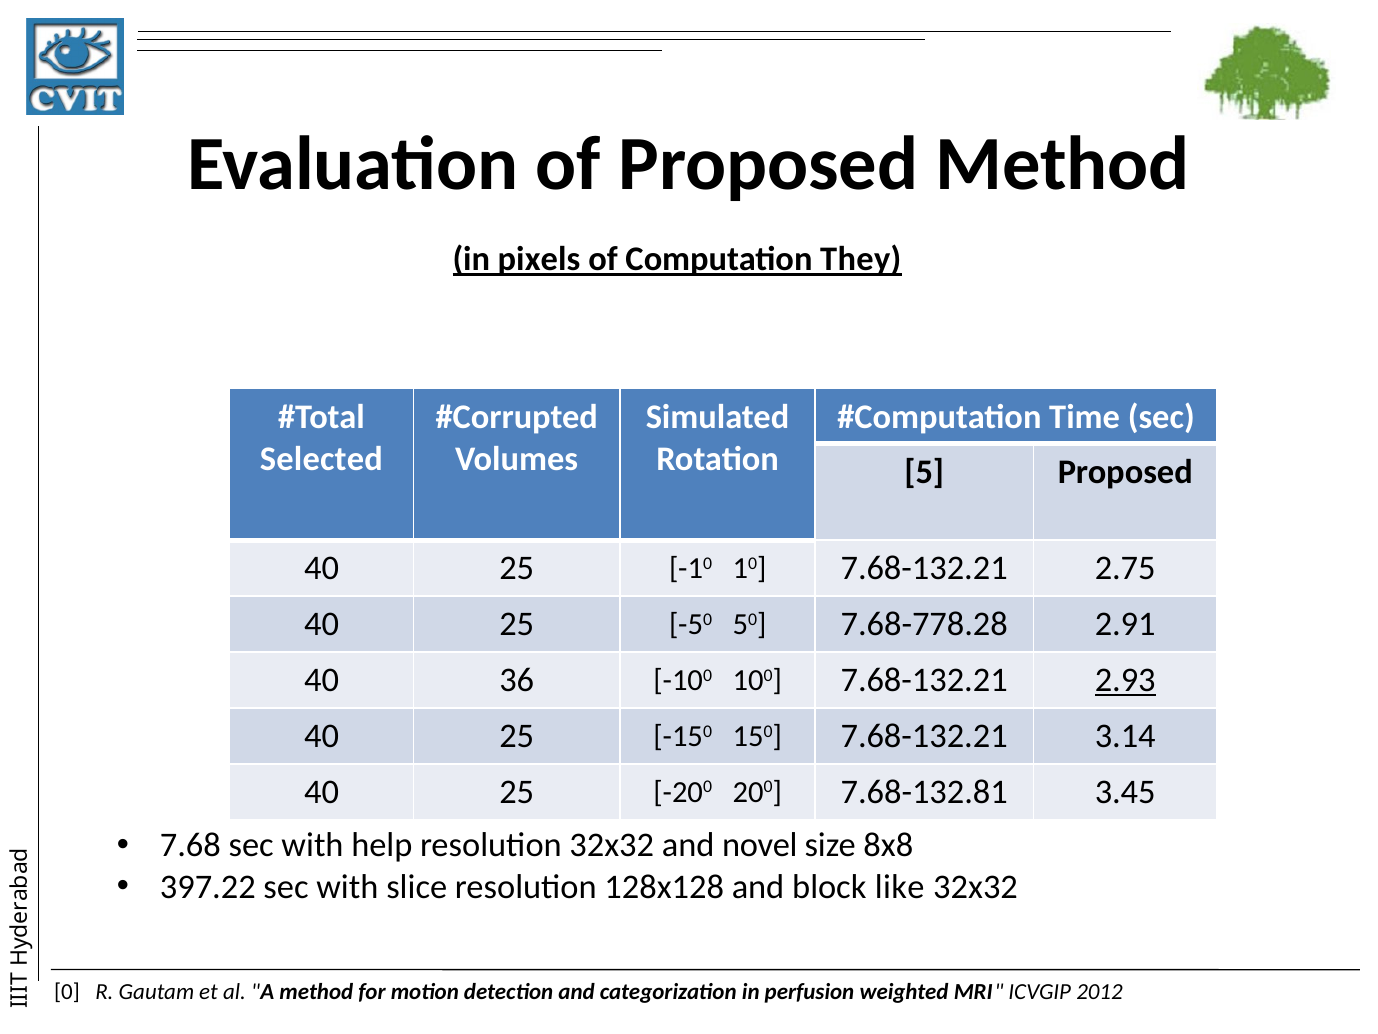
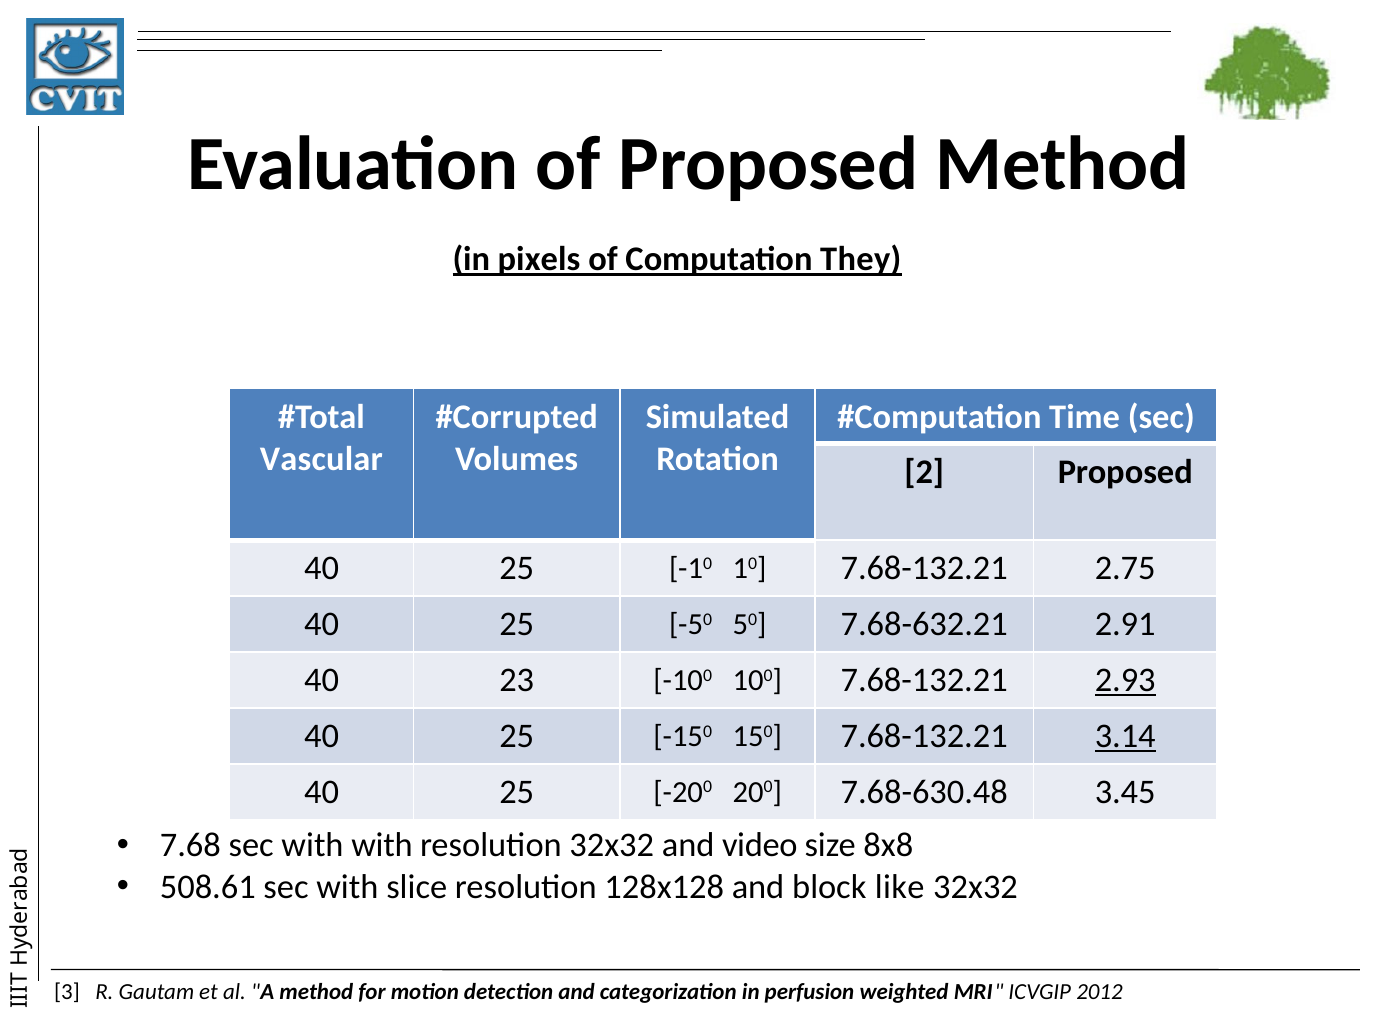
Selected: Selected -> Vascular (321, 459)
5: 5 -> 2 (924, 472)
7.68-778.28: 7.68-778.28 -> 7.68-632.21 (924, 624)
36: 36 -> 23 (517, 680)
3.14 underline: none -> present (1125, 736)
7.68-132.81: 7.68-132.81 -> 7.68-630.48 (924, 792)
with help: help -> with (382, 845)
novel: novel -> video (760, 845)
397.22: 397.22 -> 508.61 (208, 886)
0: 0 -> 3 (67, 992)
